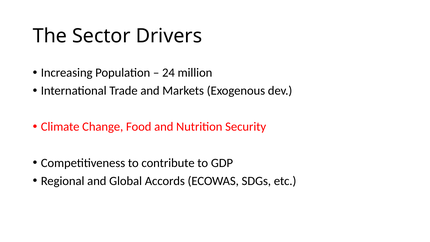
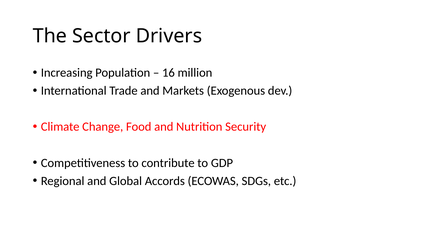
24: 24 -> 16 (168, 73)
